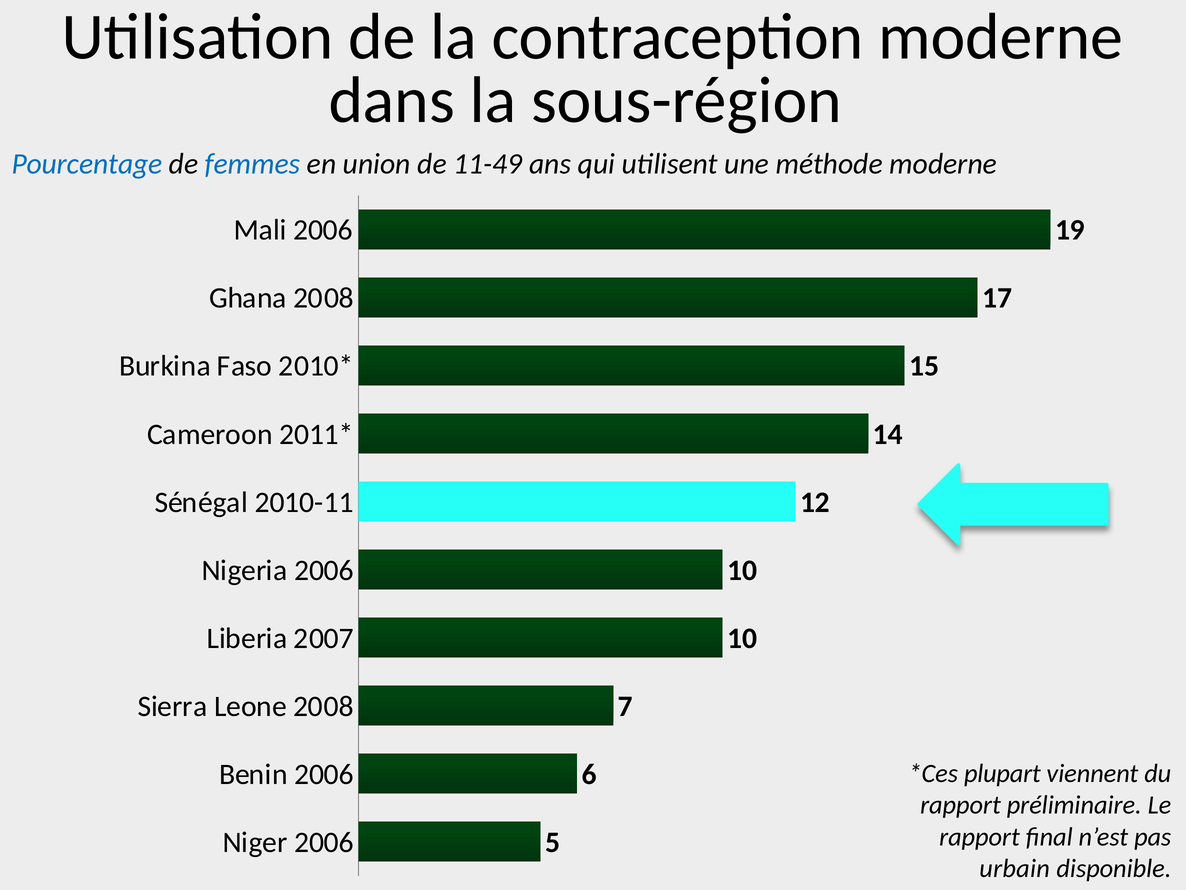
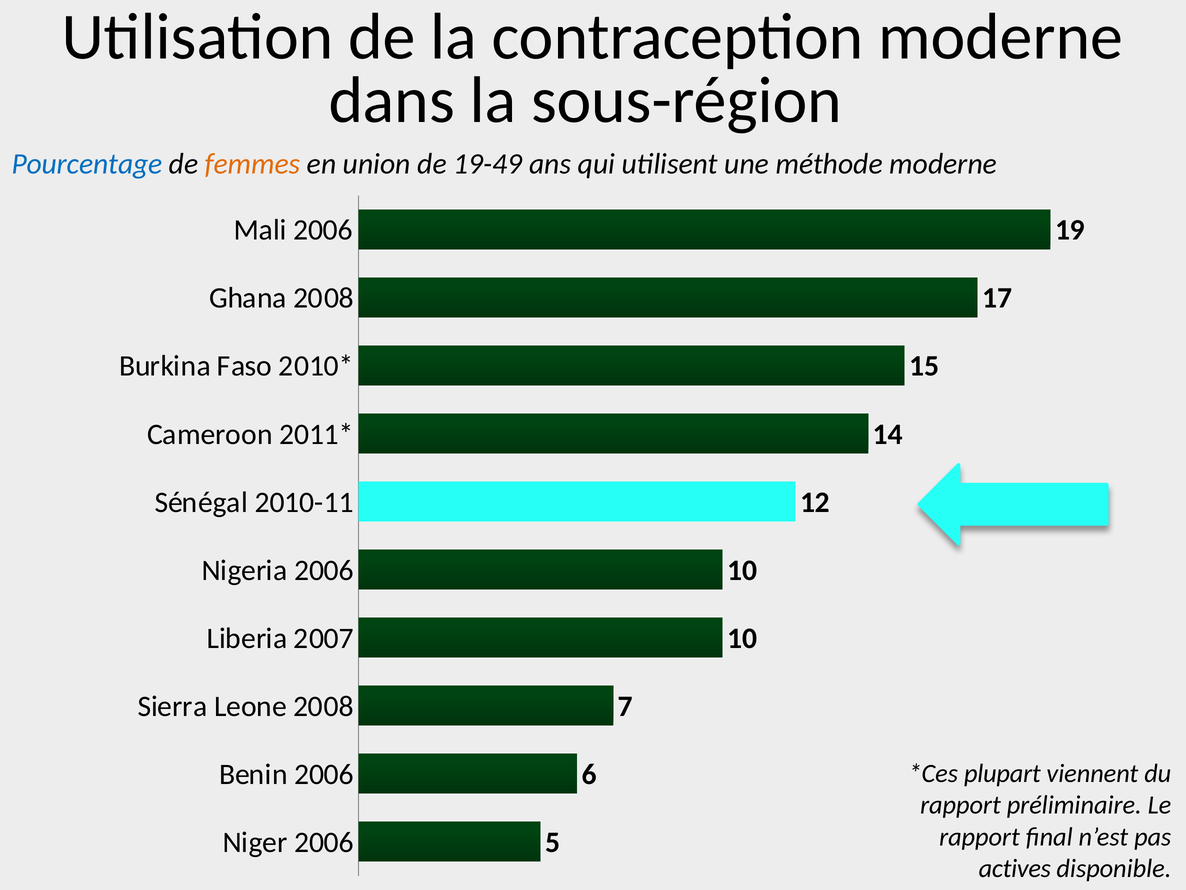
femmes colour: blue -> orange (253, 164)
11-49: 11-49 -> 19-49 (488, 164)
urbain: urbain -> actives (1015, 868)
